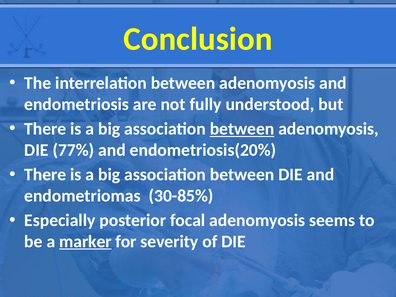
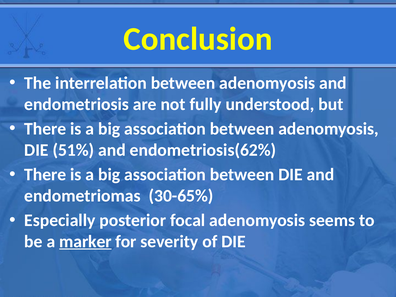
between underline: present -> none (242, 129)
77%: 77% -> 51% (73, 150)
endometriosis(20%: endometriosis(20% -> endometriosis(62% (203, 150)
30-85%: 30-85% -> 30-65% (181, 196)
